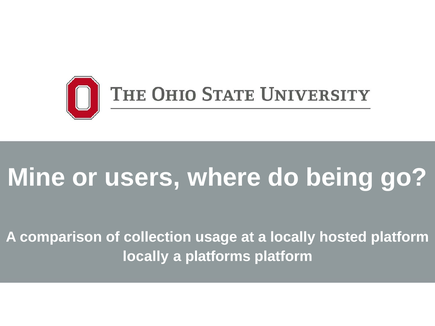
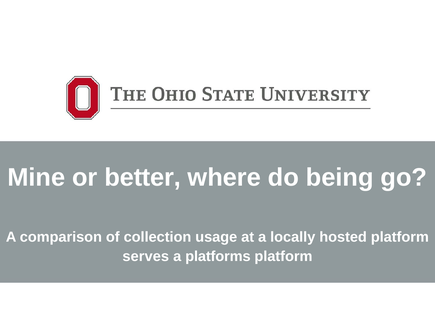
users: users -> better (143, 178)
locally: locally -> serves (146, 256)
